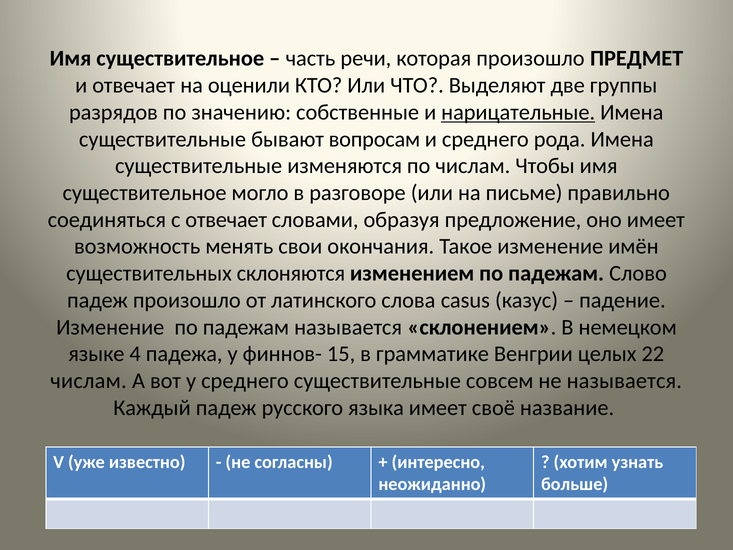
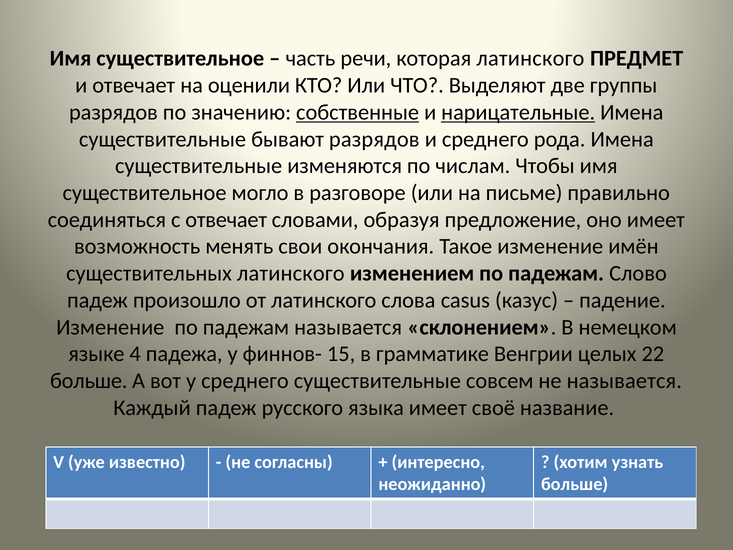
которая произошло: произошло -> латинского (530, 59)
собственные underline: none -> present (358, 112)
бывают вопросам: вопросам -> разрядов (374, 139)
существительных склоняются: склоняются -> латинского (291, 273)
числам: числам -> больше (89, 381)
